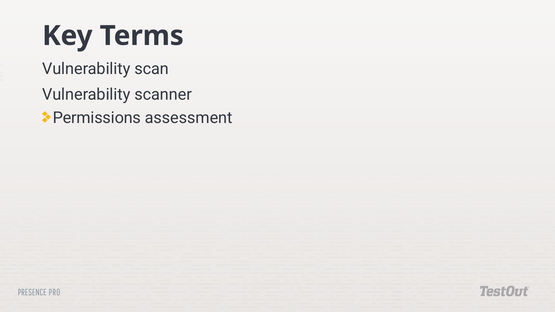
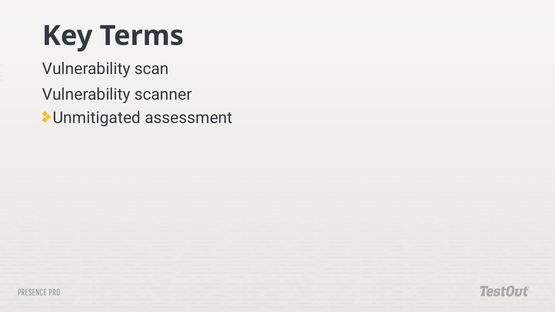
Permissions: Permissions -> Unmitigated (97, 118)
